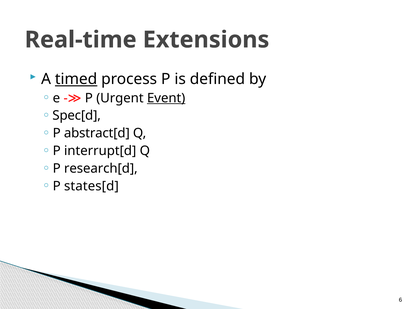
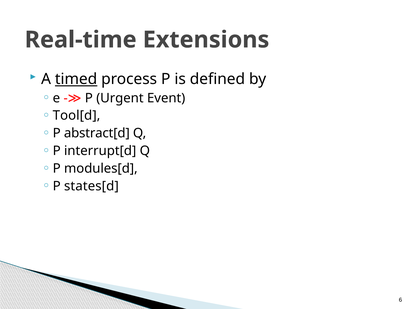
Event underline: present -> none (166, 98)
Spec[d: Spec[d -> Tool[d (76, 116)
research[d: research[d -> modules[d (101, 169)
